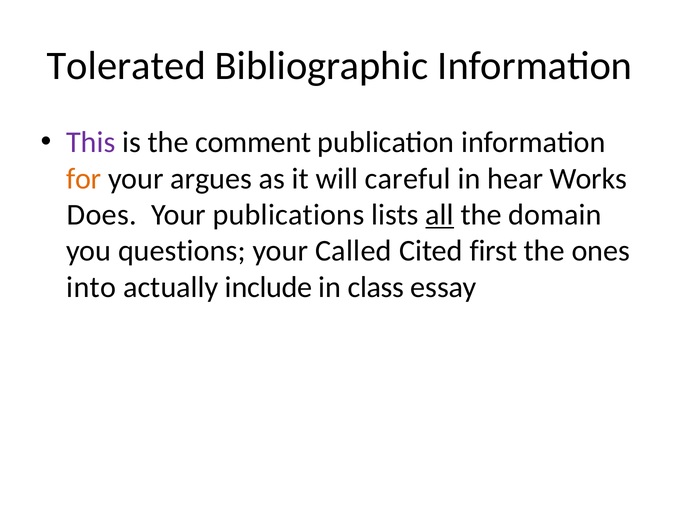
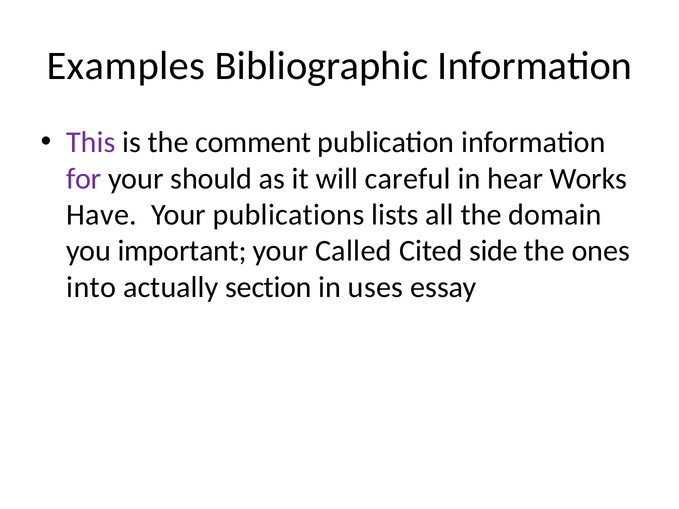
Tolerated: Tolerated -> Examples (126, 66)
for colour: orange -> purple (84, 179)
argues: argues -> should (211, 179)
Does: Does -> Have (102, 215)
all underline: present -> none (440, 215)
questions: questions -> important (182, 251)
first: first -> side (493, 251)
include: include -> section (269, 287)
class: class -> uses (376, 287)
